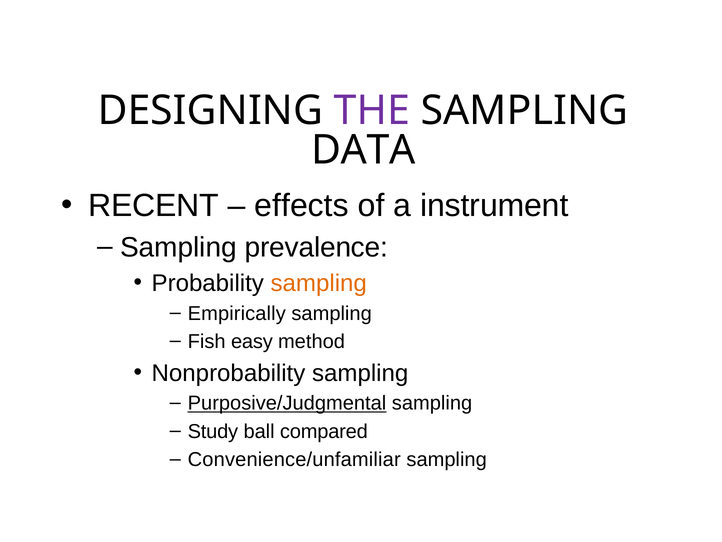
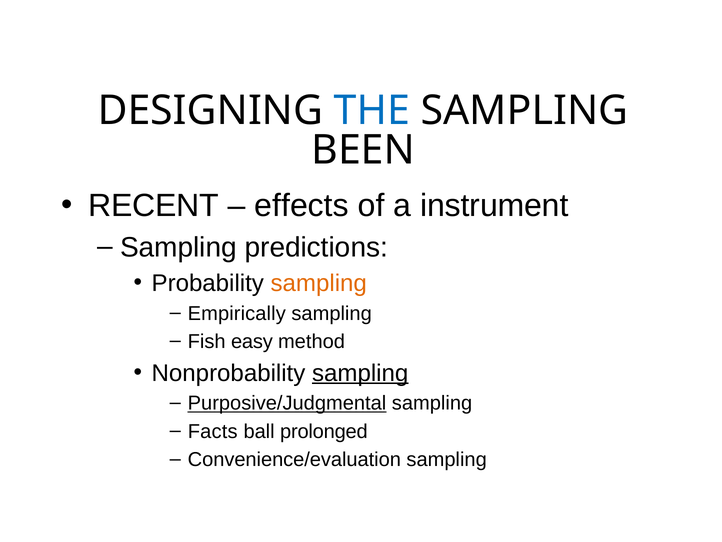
THE colour: purple -> blue (372, 111)
DATA: DATA -> BEEN (363, 150)
prevalence: prevalence -> predictions (316, 247)
sampling underline: none -> present (360, 373)
Study: Study -> Facts (213, 431)
compared: compared -> prolonged (324, 431)
Convenience/unfamiliar: Convenience/unfamiliar -> Convenience/evaluation (294, 459)
